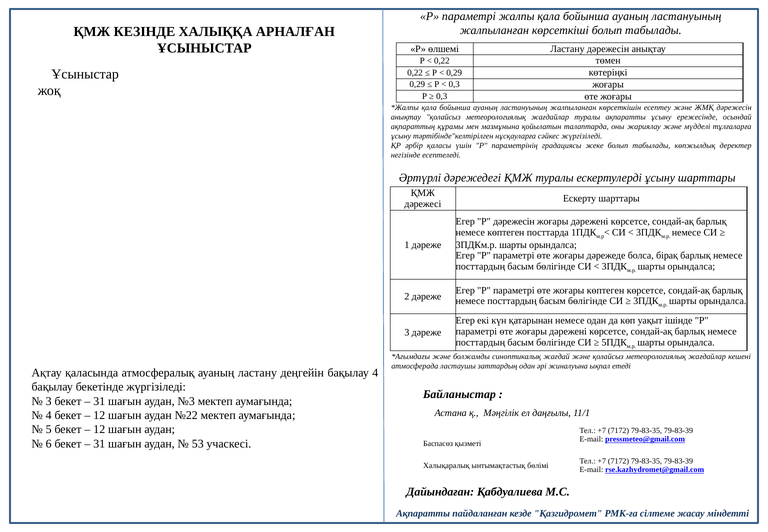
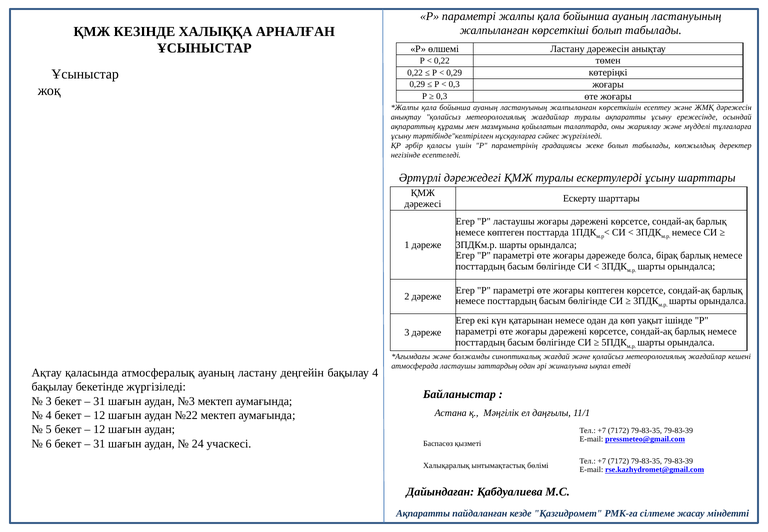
Р дәрежесін: дәрежесін -> ластаушы (514, 221)
53: 53 -> 24 (198, 444)
